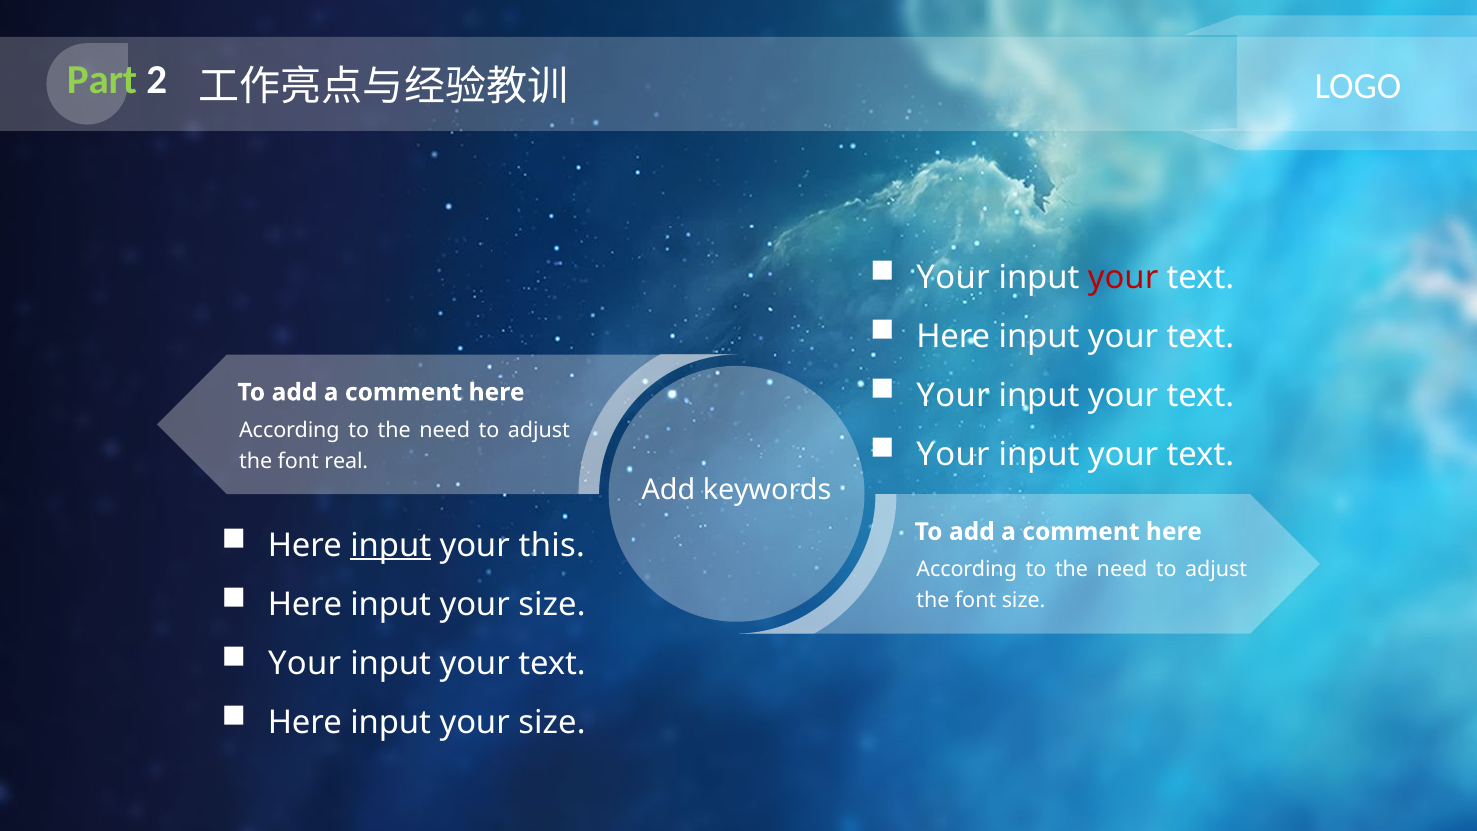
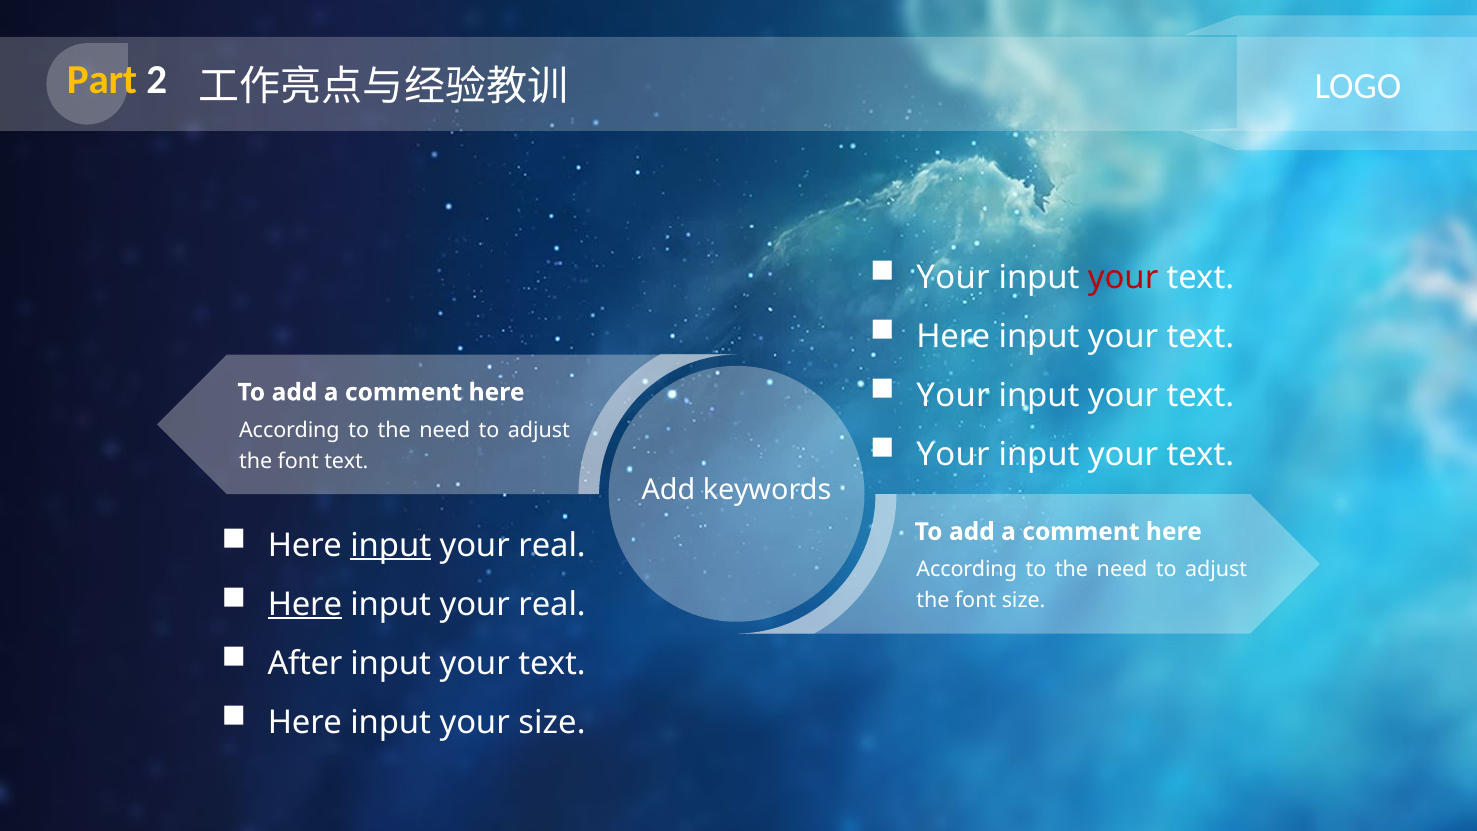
Part colour: light green -> yellow (102, 80)
font real: real -> text (346, 461)
this: this -> real (552, 545)
Here underline: none -> present (305, 604)
size: size -> real (552, 604)
Your: Your -> After (305, 663)
